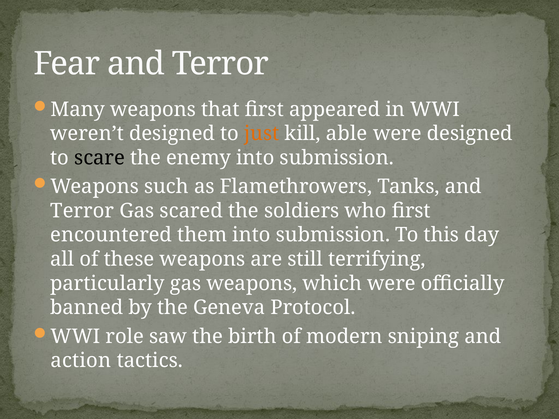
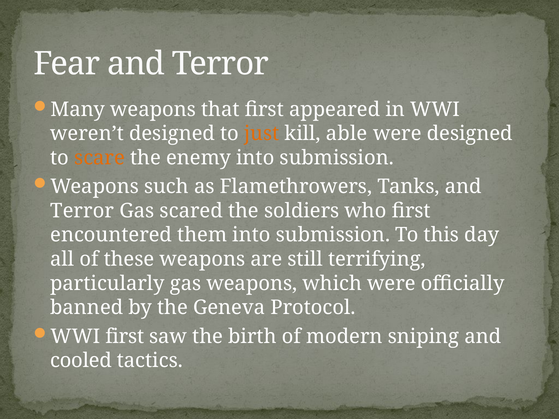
scare colour: black -> orange (100, 158)
WWI role: role -> first (125, 337)
action: action -> cooled (81, 361)
